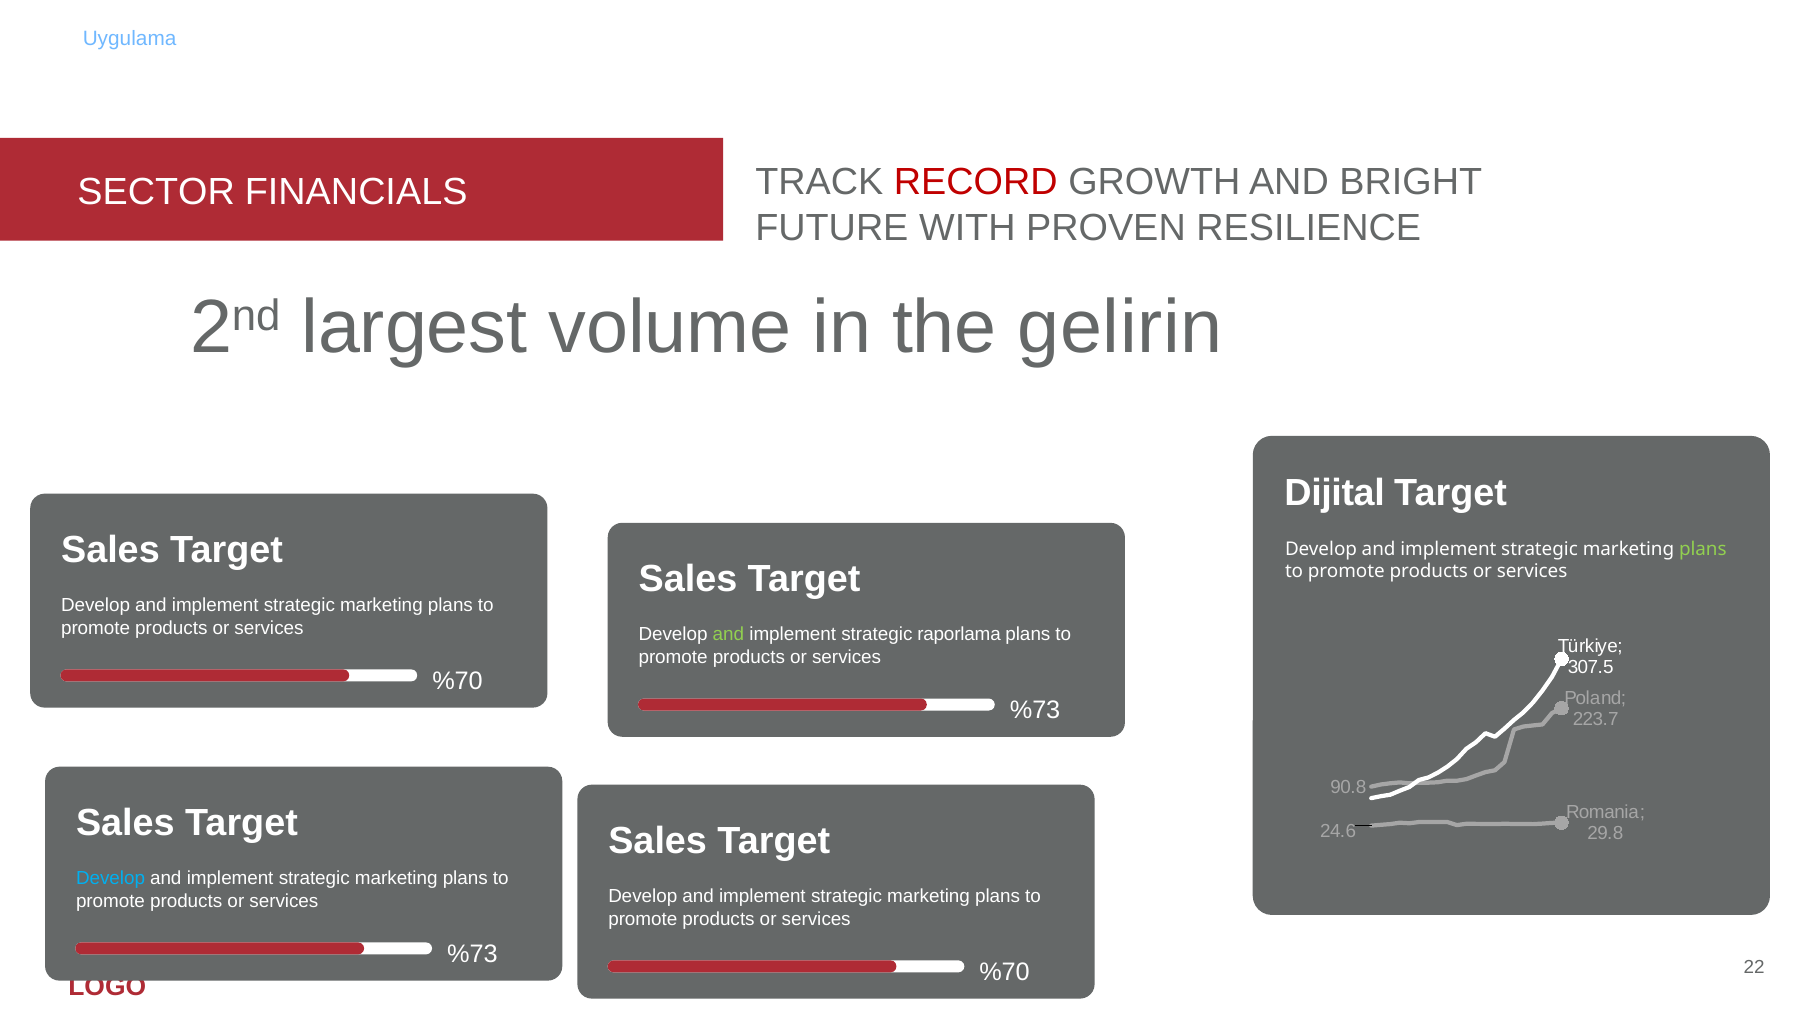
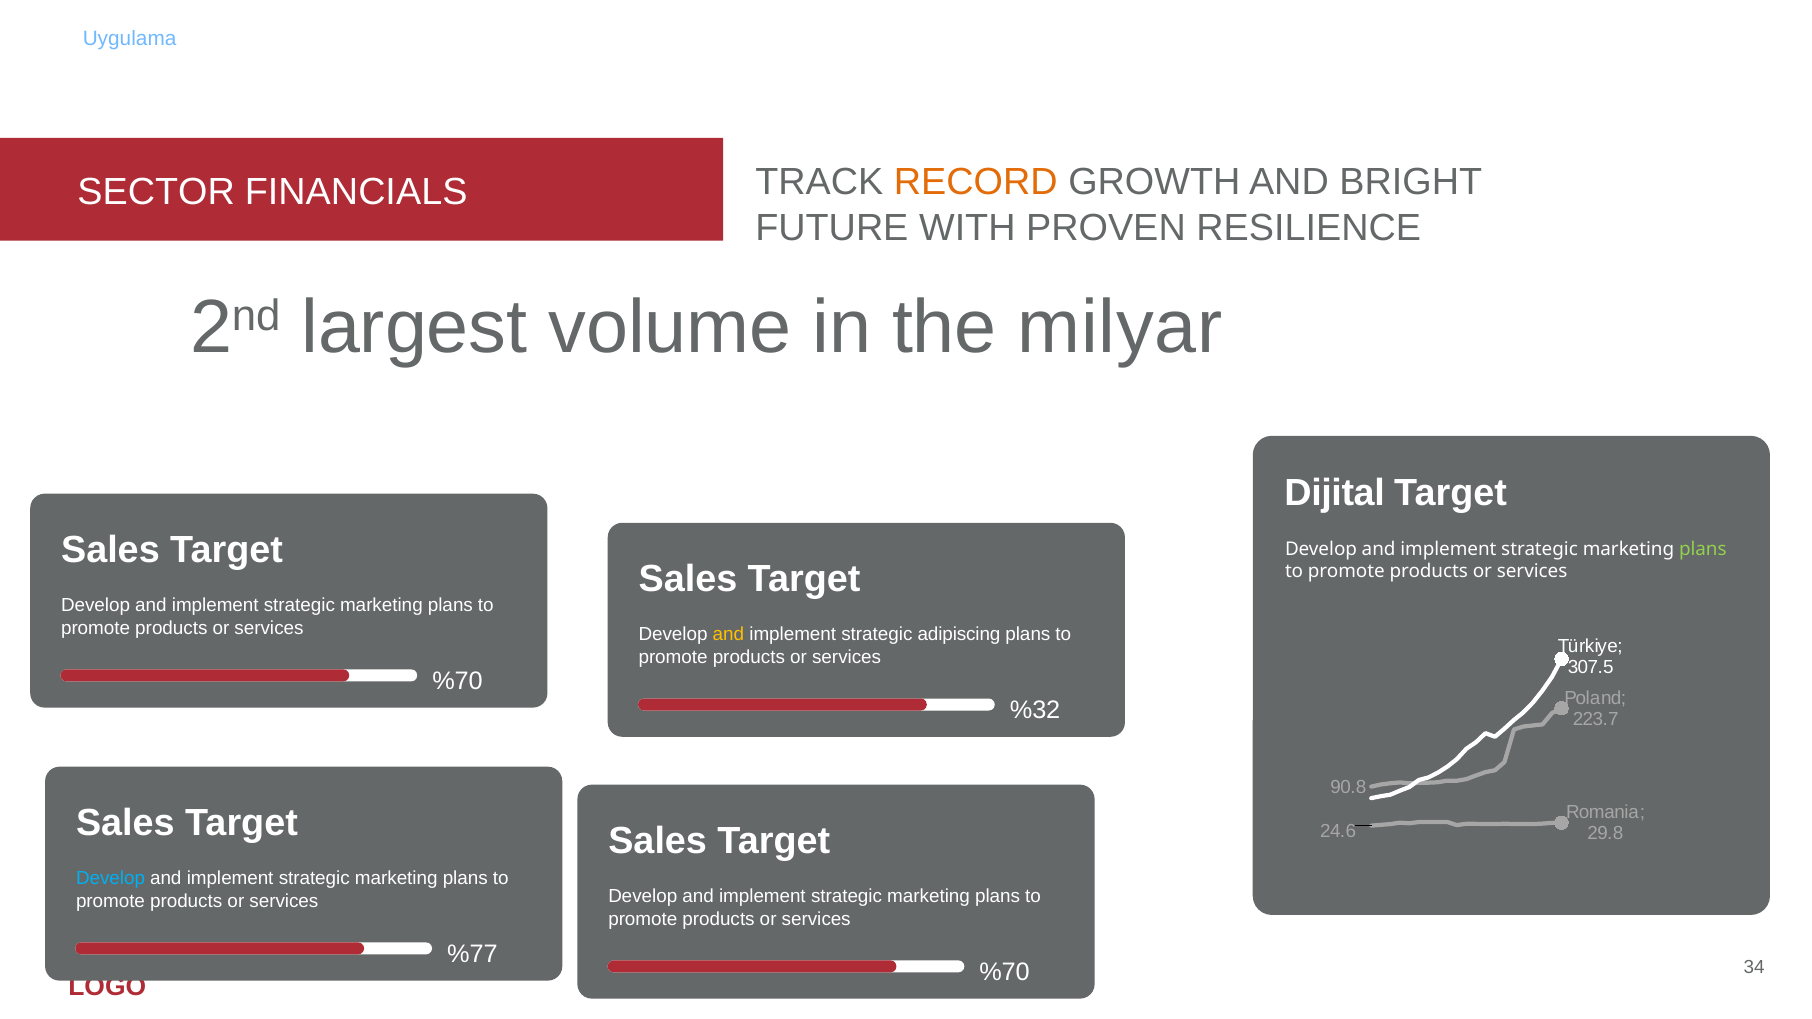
RECORD colour: red -> orange (976, 182)
gelirin: gelirin -> milyar (1120, 328)
and colour: light green -> yellow (728, 635)
raporlama: raporlama -> adipiscing (959, 635)
%73: %73 -> %32 (1035, 711)
%73: %73 -> %77 (472, 955)
22: 22 -> 34 (1754, 968)
